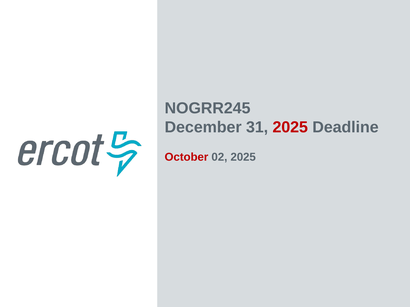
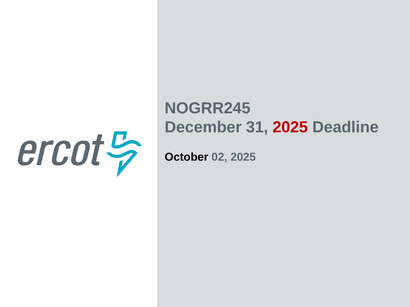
October colour: red -> black (187, 157)
